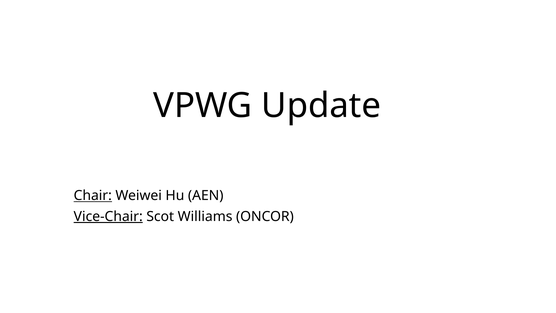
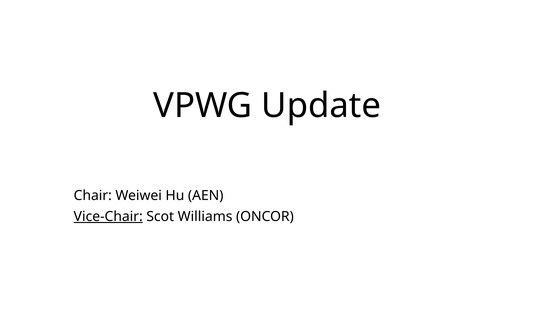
Chair underline: present -> none (93, 196)
